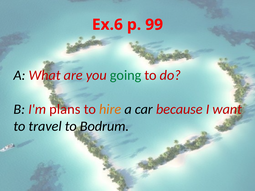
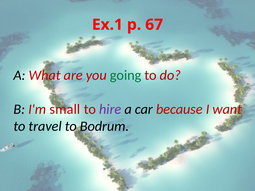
Ex.6: Ex.6 -> Ex.1 (107, 25)
99: 99 -> 67 (154, 25)
plans: plans -> small (65, 109)
hire colour: orange -> purple (110, 109)
